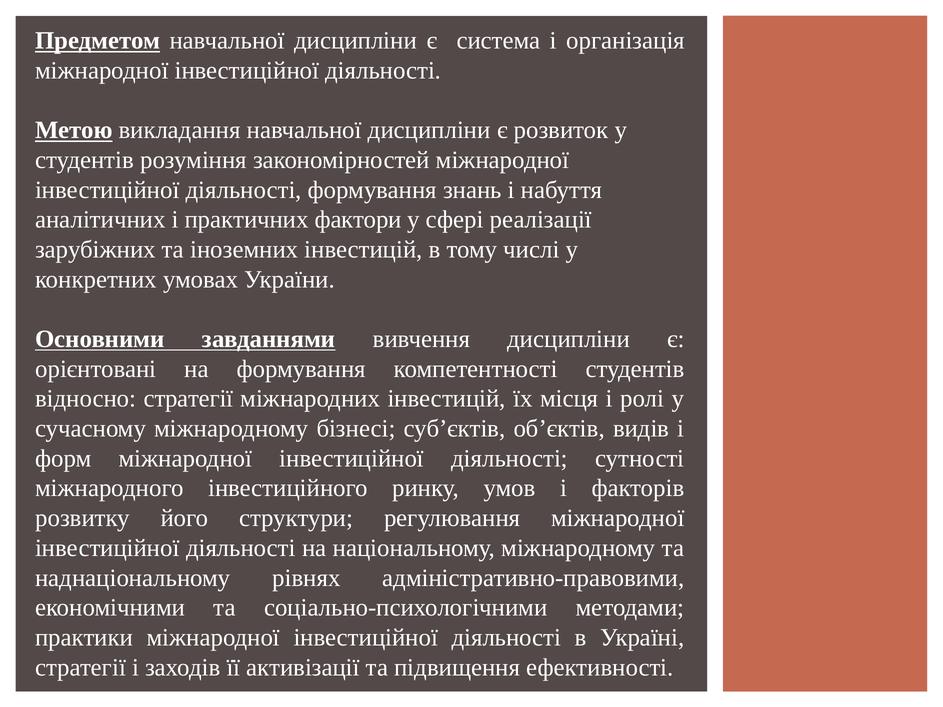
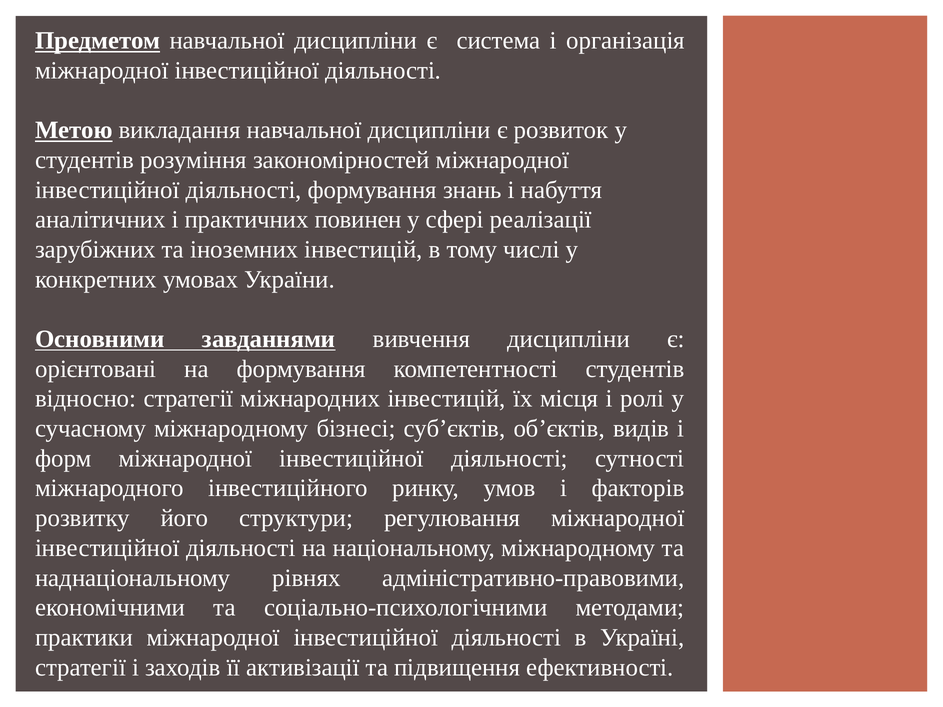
фактори: фактори -> повинен (358, 220)
